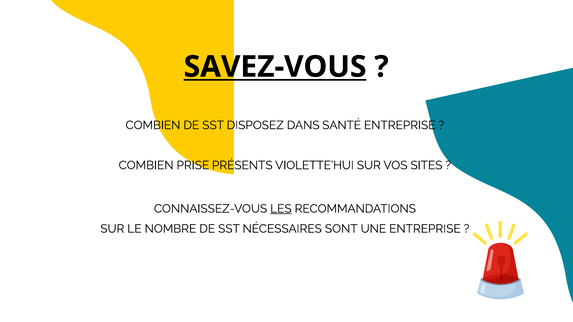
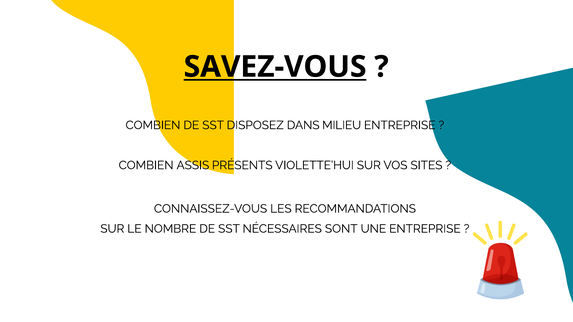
SANTÉ: SANTÉ -> MILIEU (342, 125)
PRISE: PRISE -> ASSIS (193, 165)
LES underline: present -> none (281, 209)
